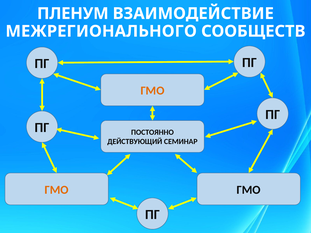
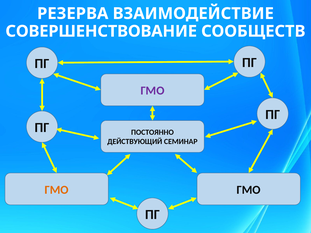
ПЛЕНУМ: ПЛЕНУМ -> РЕЗЕРВА (73, 14)
МЕЖРЕГИОНАЛЬНОГО: МЕЖРЕГИОНАЛЬНОГО -> СОВЕРШЕНСТВОВАНИЕ (101, 31)
ГМО colour: orange -> purple (152, 91)
